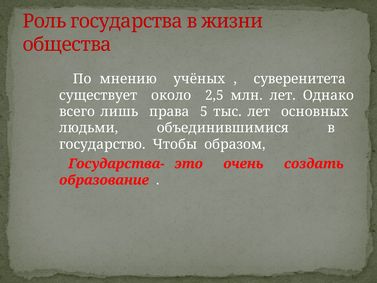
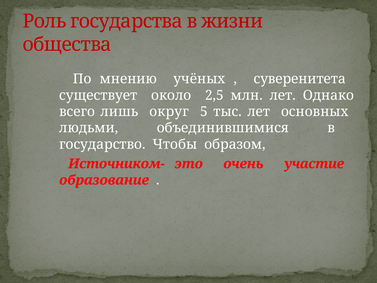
права: права -> округ (169, 112)
Государства-: Государства- -> Источником- (116, 164)
создать: создать -> участие (314, 164)
